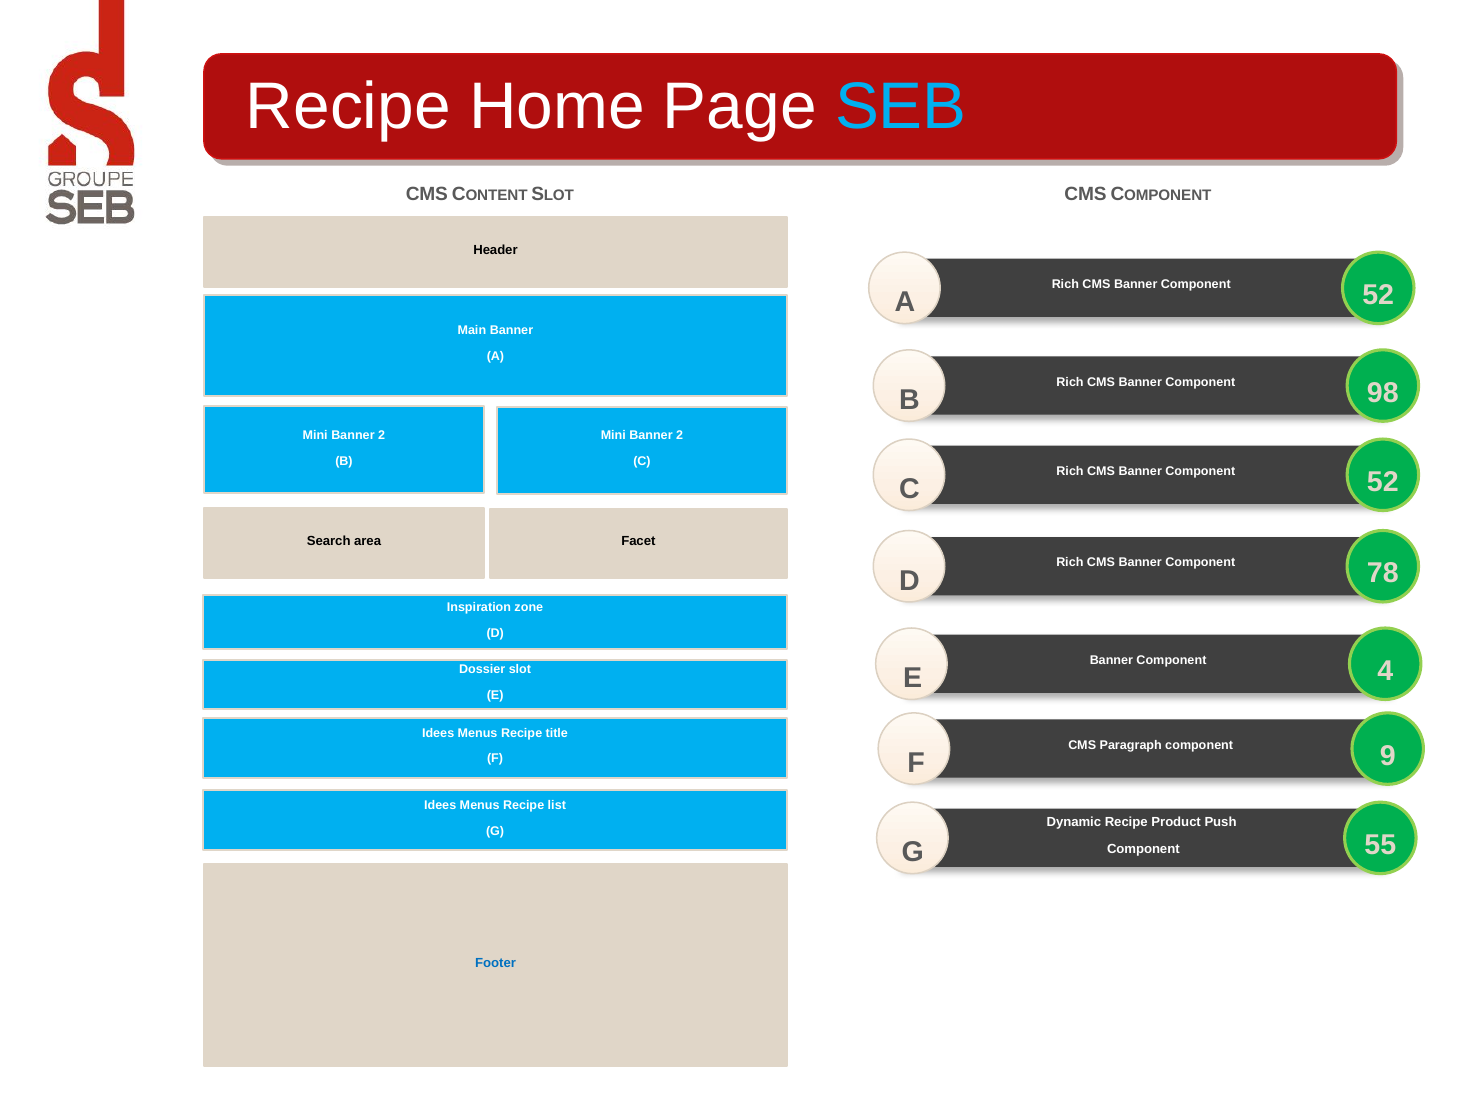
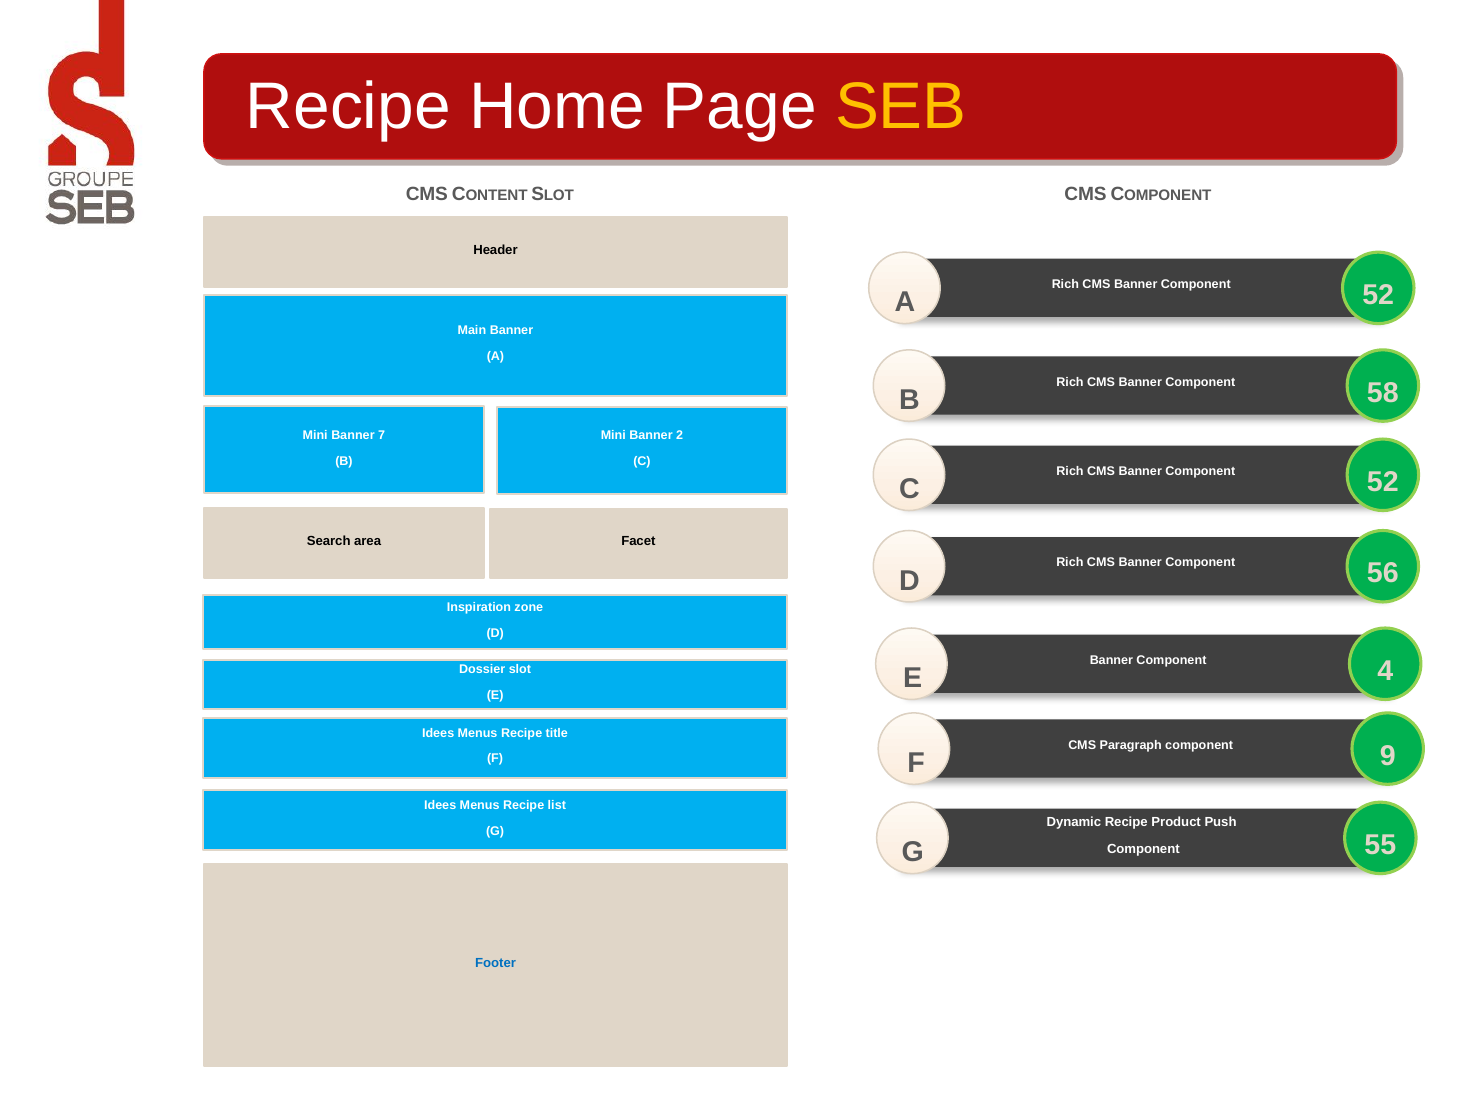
SEB colour: light blue -> yellow (901, 107)
98: 98 -> 58 (1383, 393)
2: 2 -> 7 (382, 435)
78: 78 -> 56 (1383, 573)
